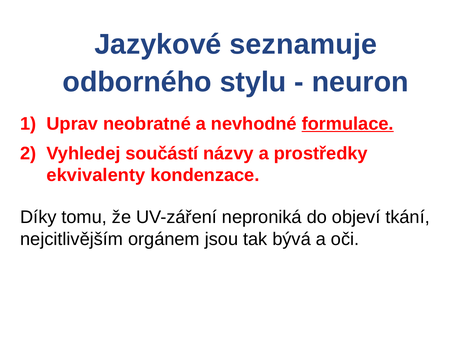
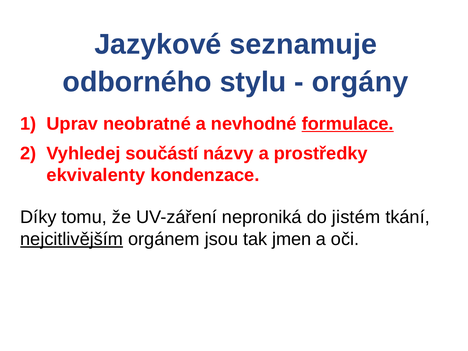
neuron: neuron -> orgány (360, 82)
objeví: objeví -> jistém (356, 217)
nejcitlivějším underline: none -> present (72, 239)
bývá: bývá -> jmen (292, 239)
